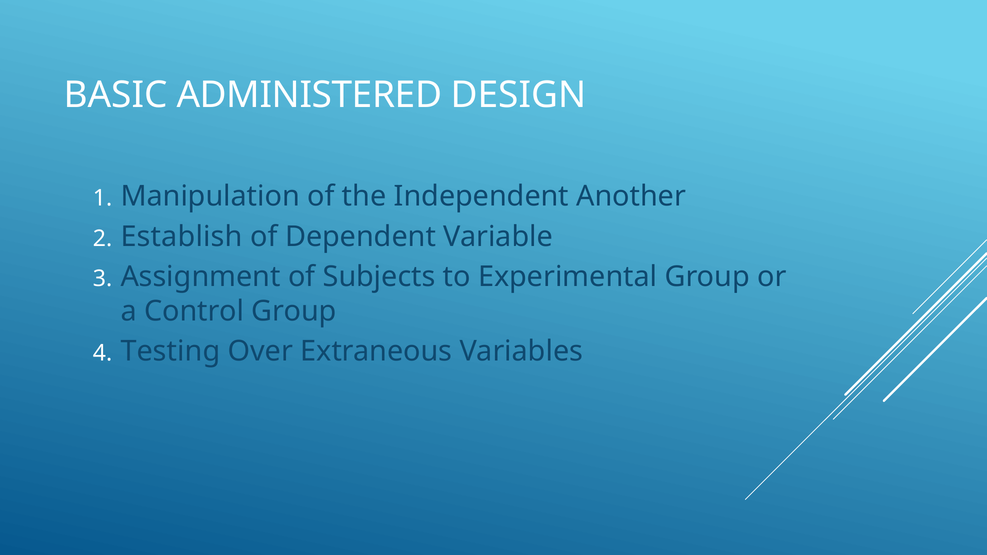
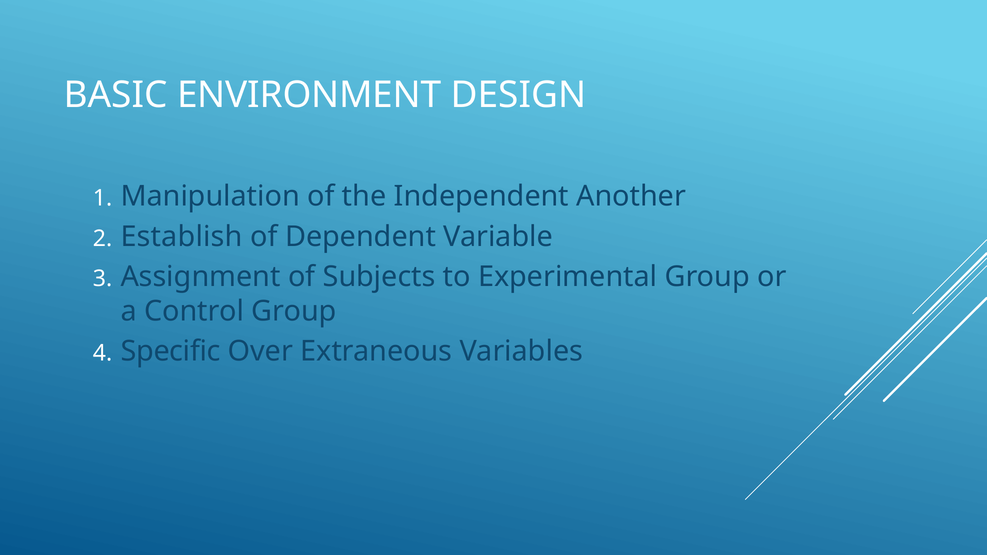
ADMINISTERED: ADMINISTERED -> ENVIRONMENT (309, 95)
Testing: Testing -> Specific (171, 352)
